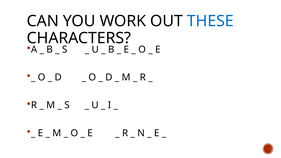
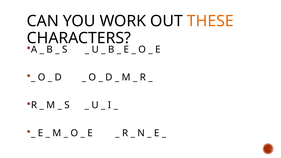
THESE colour: blue -> orange (210, 21)
